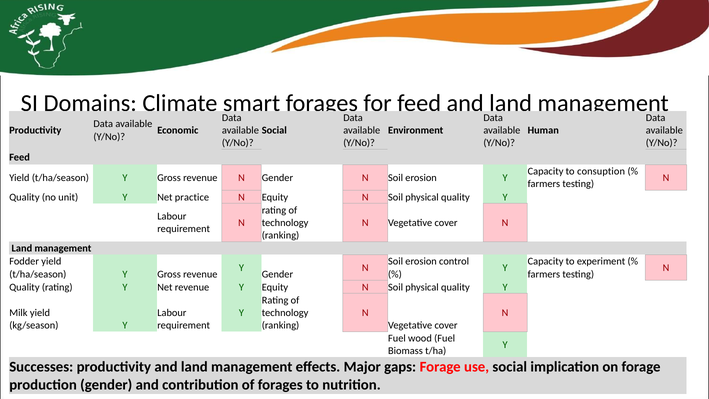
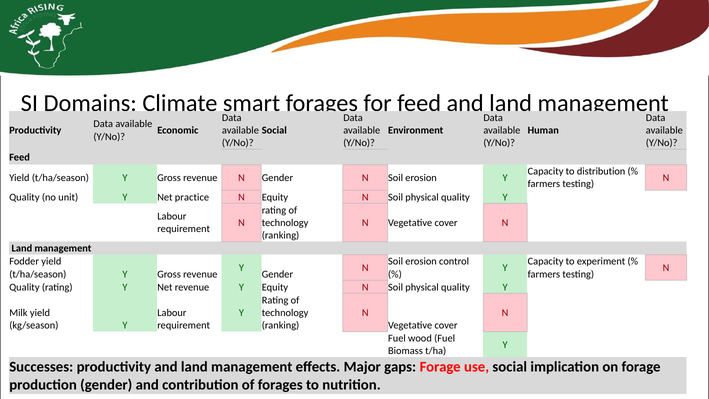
consuption: consuption -> distribution (601, 171)
